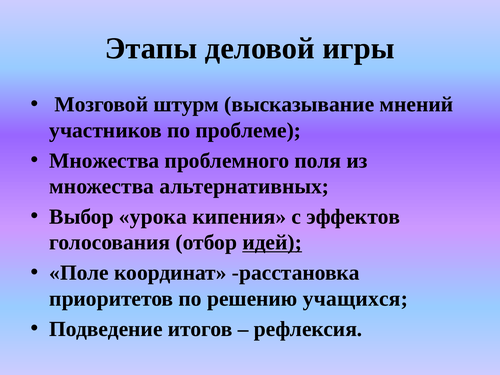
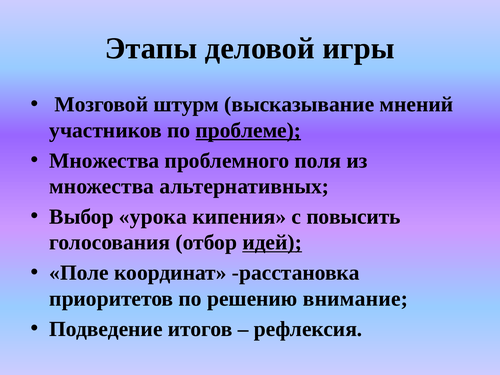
проблеме underline: none -> present (248, 130)
эффектов: эффектов -> повысить (353, 217)
учащихся: учащихся -> внимание (355, 299)
